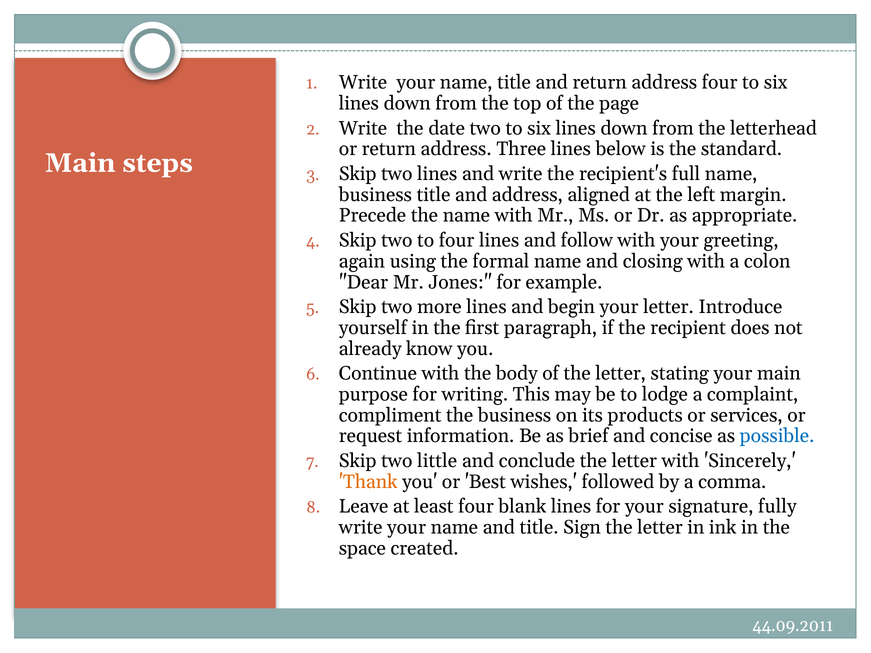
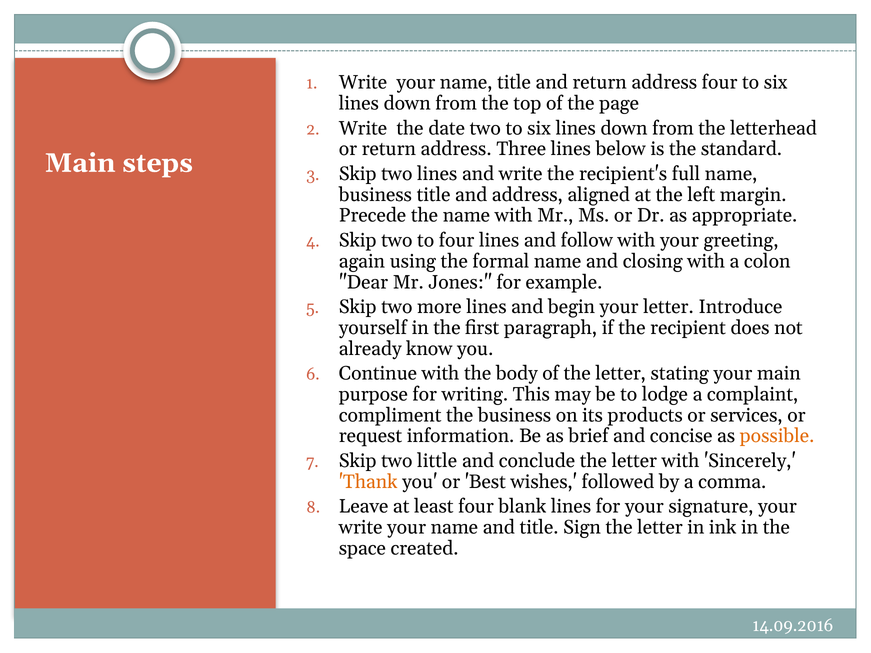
possible colour: blue -> orange (777, 436)
signature fully: fully -> your (777, 507)
44.09.2011: 44.09.2011 -> 14.09.2016 (793, 626)
